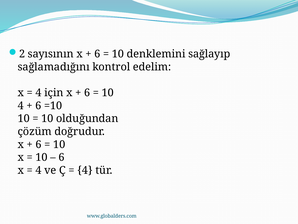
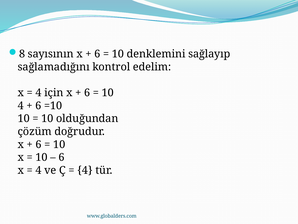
2: 2 -> 8 (22, 54)
